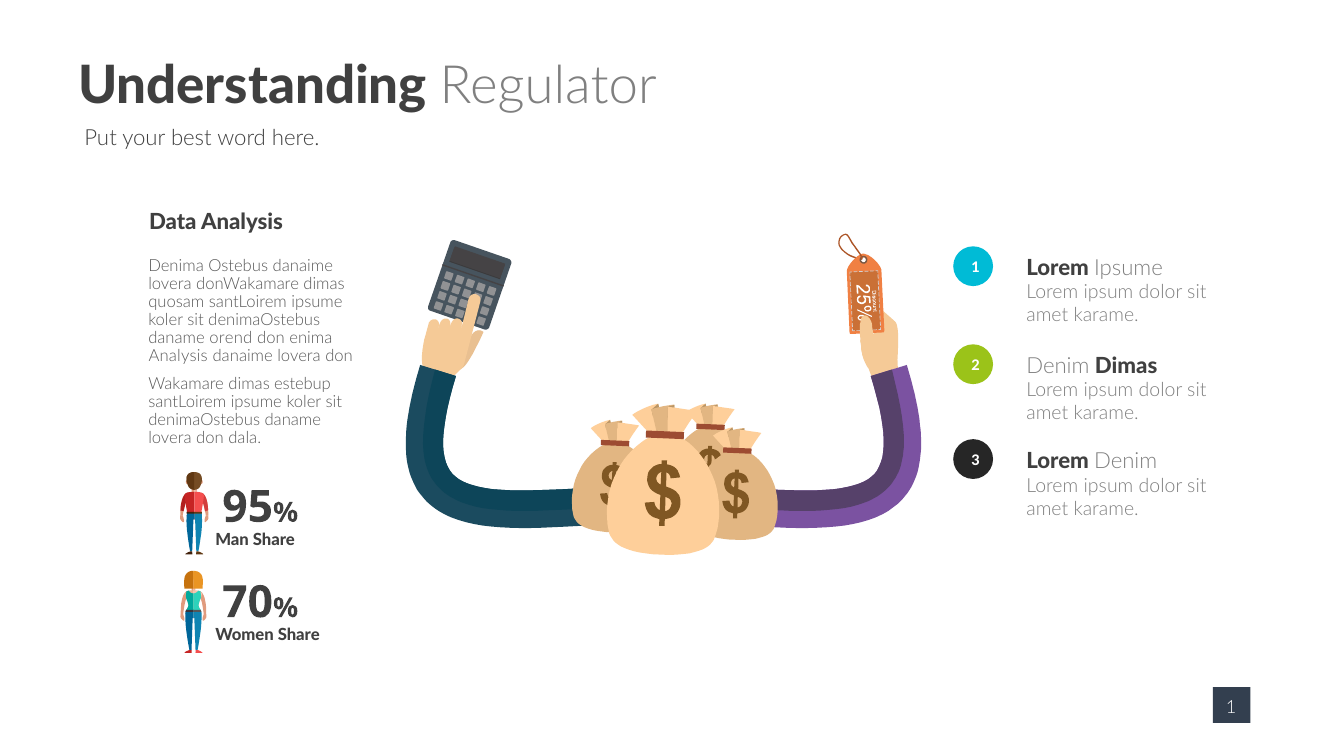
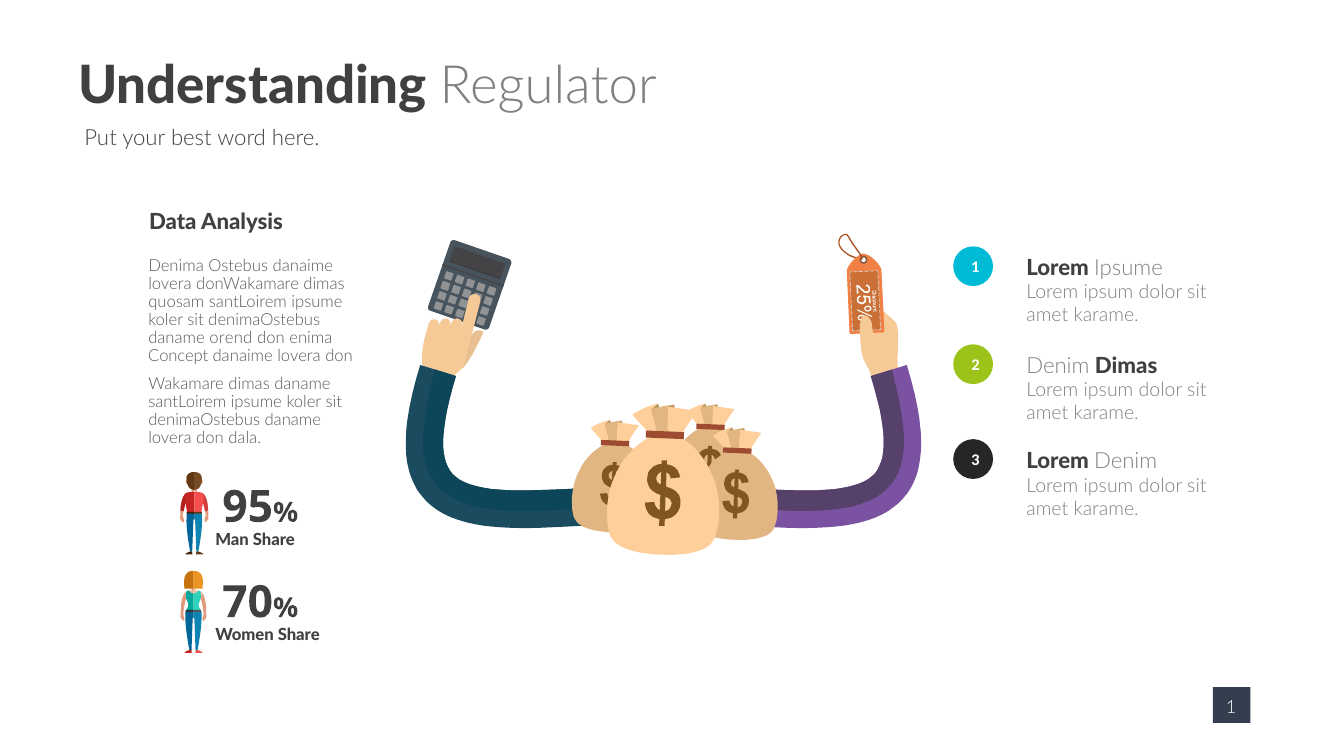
Analysis: Analysis -> Concept (178, 356)
dimas estebup: estebup -> daname (302, 384)
